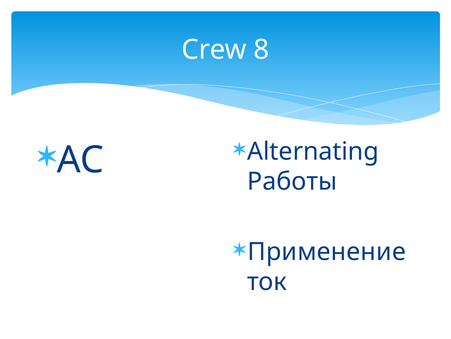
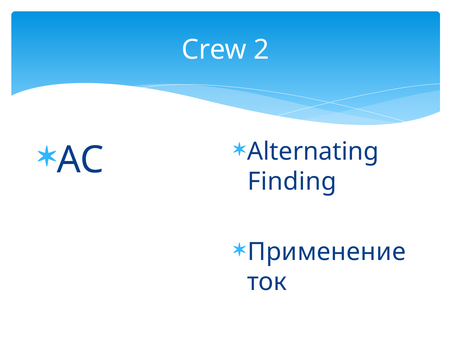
8: 8 -> 2 (261, 50)
Работы: Работы -> Finding (292, 181)
